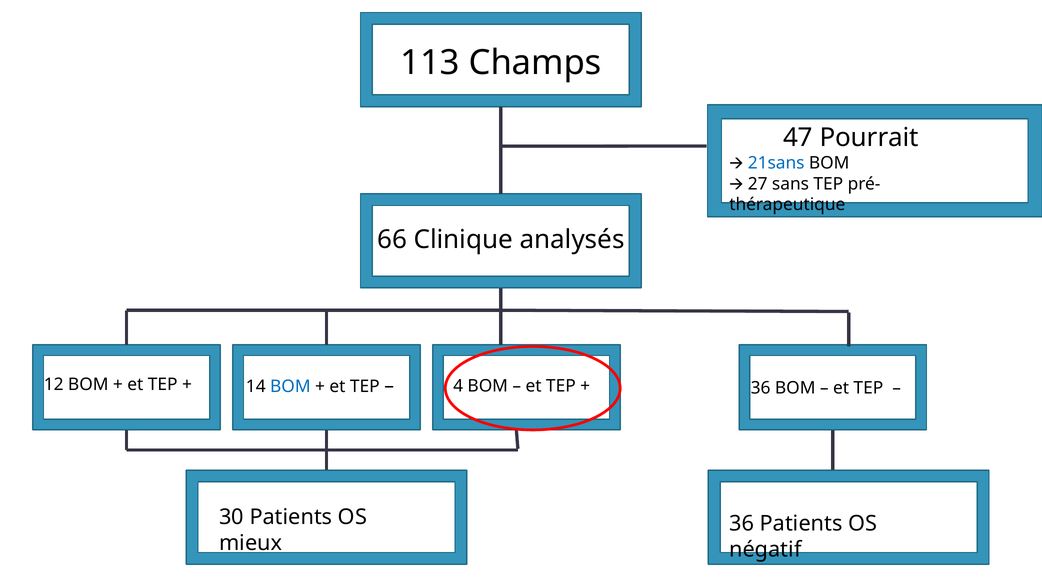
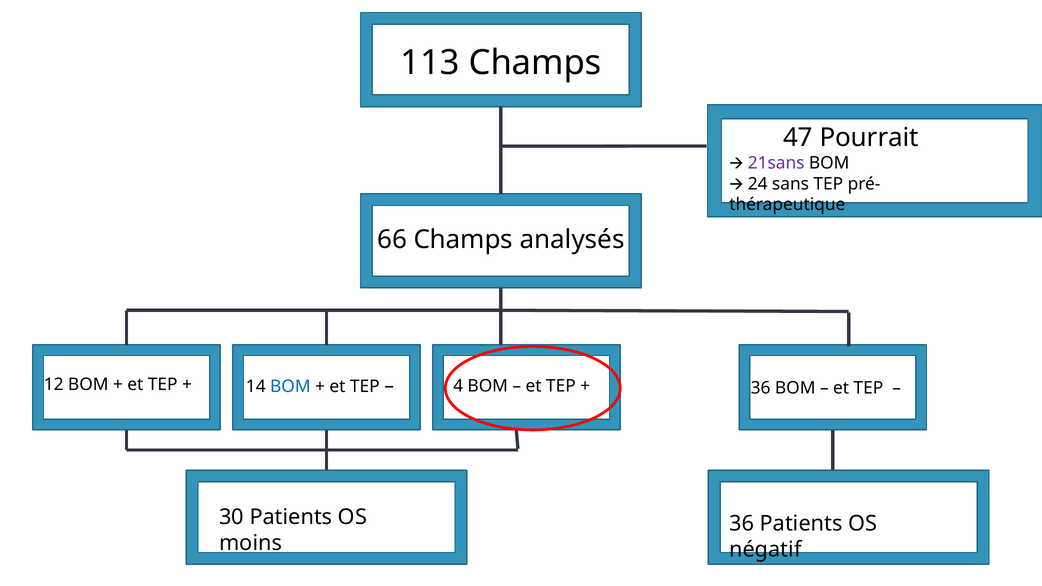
21sans colour: blue -> purple (776, 163)
27: 27 -> 24 (758, 184)
66 Clinique: Clinique -> Champs (463, 240)
mieux: mieux -> moins (251, 543)
